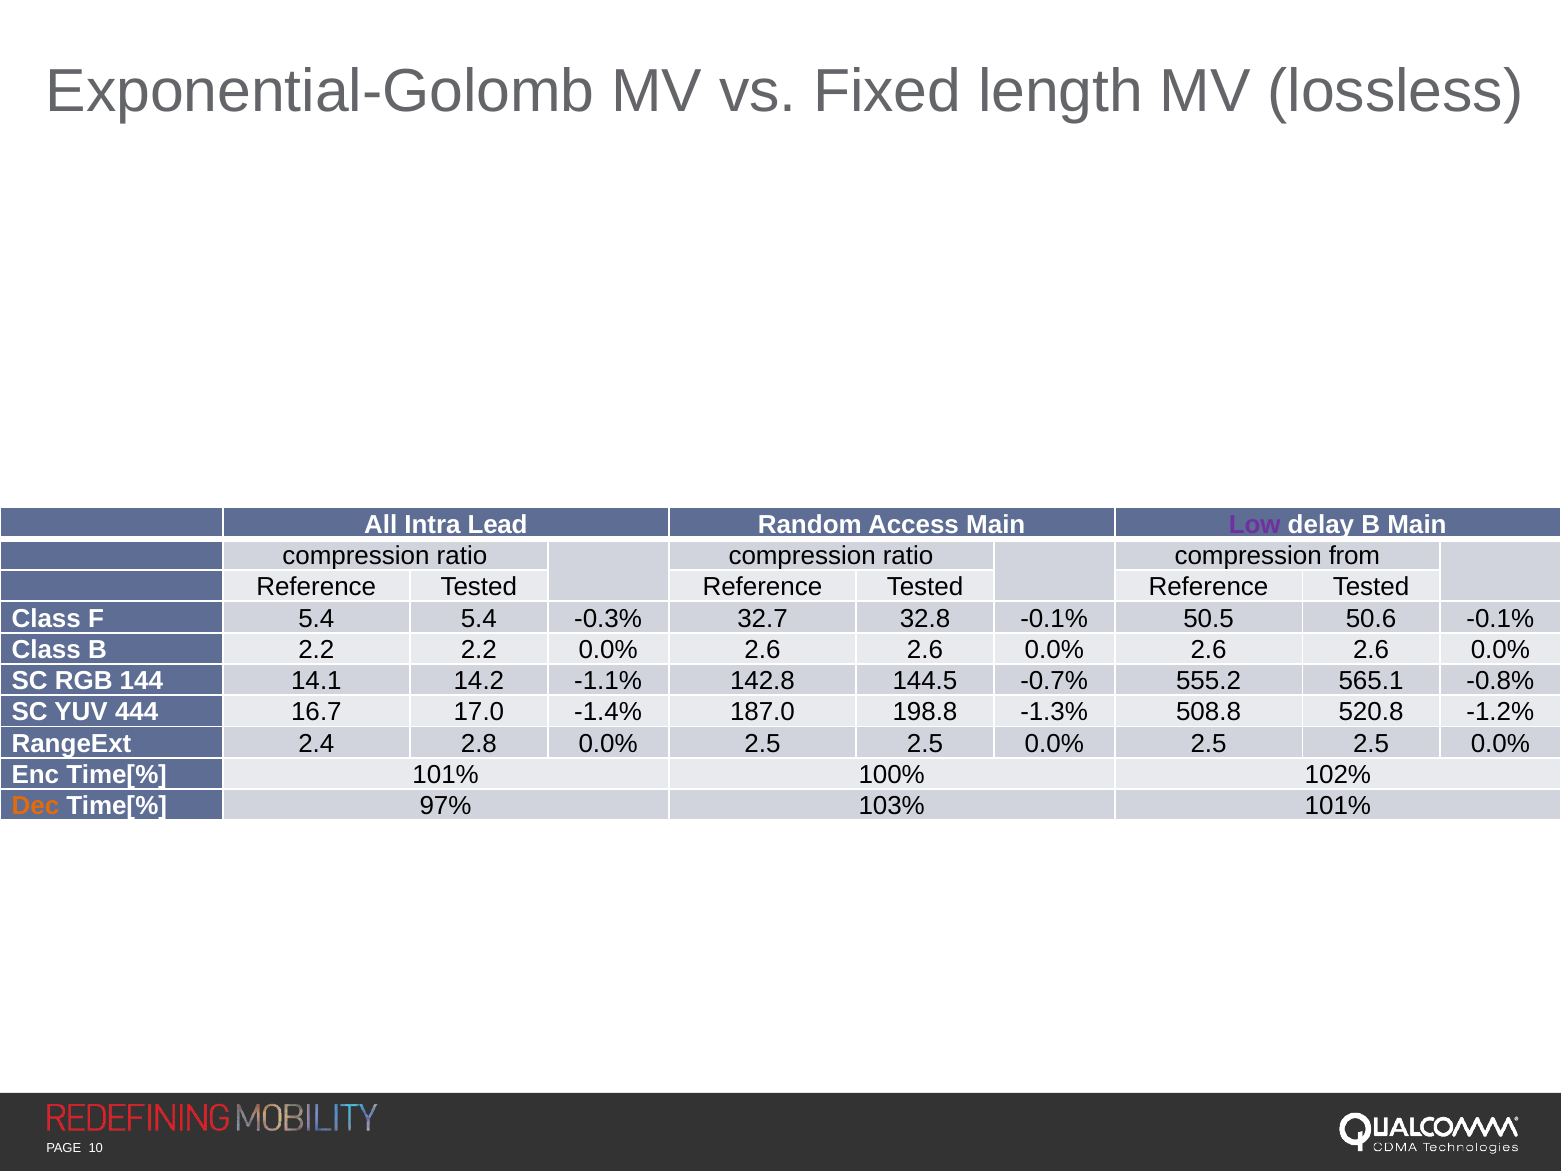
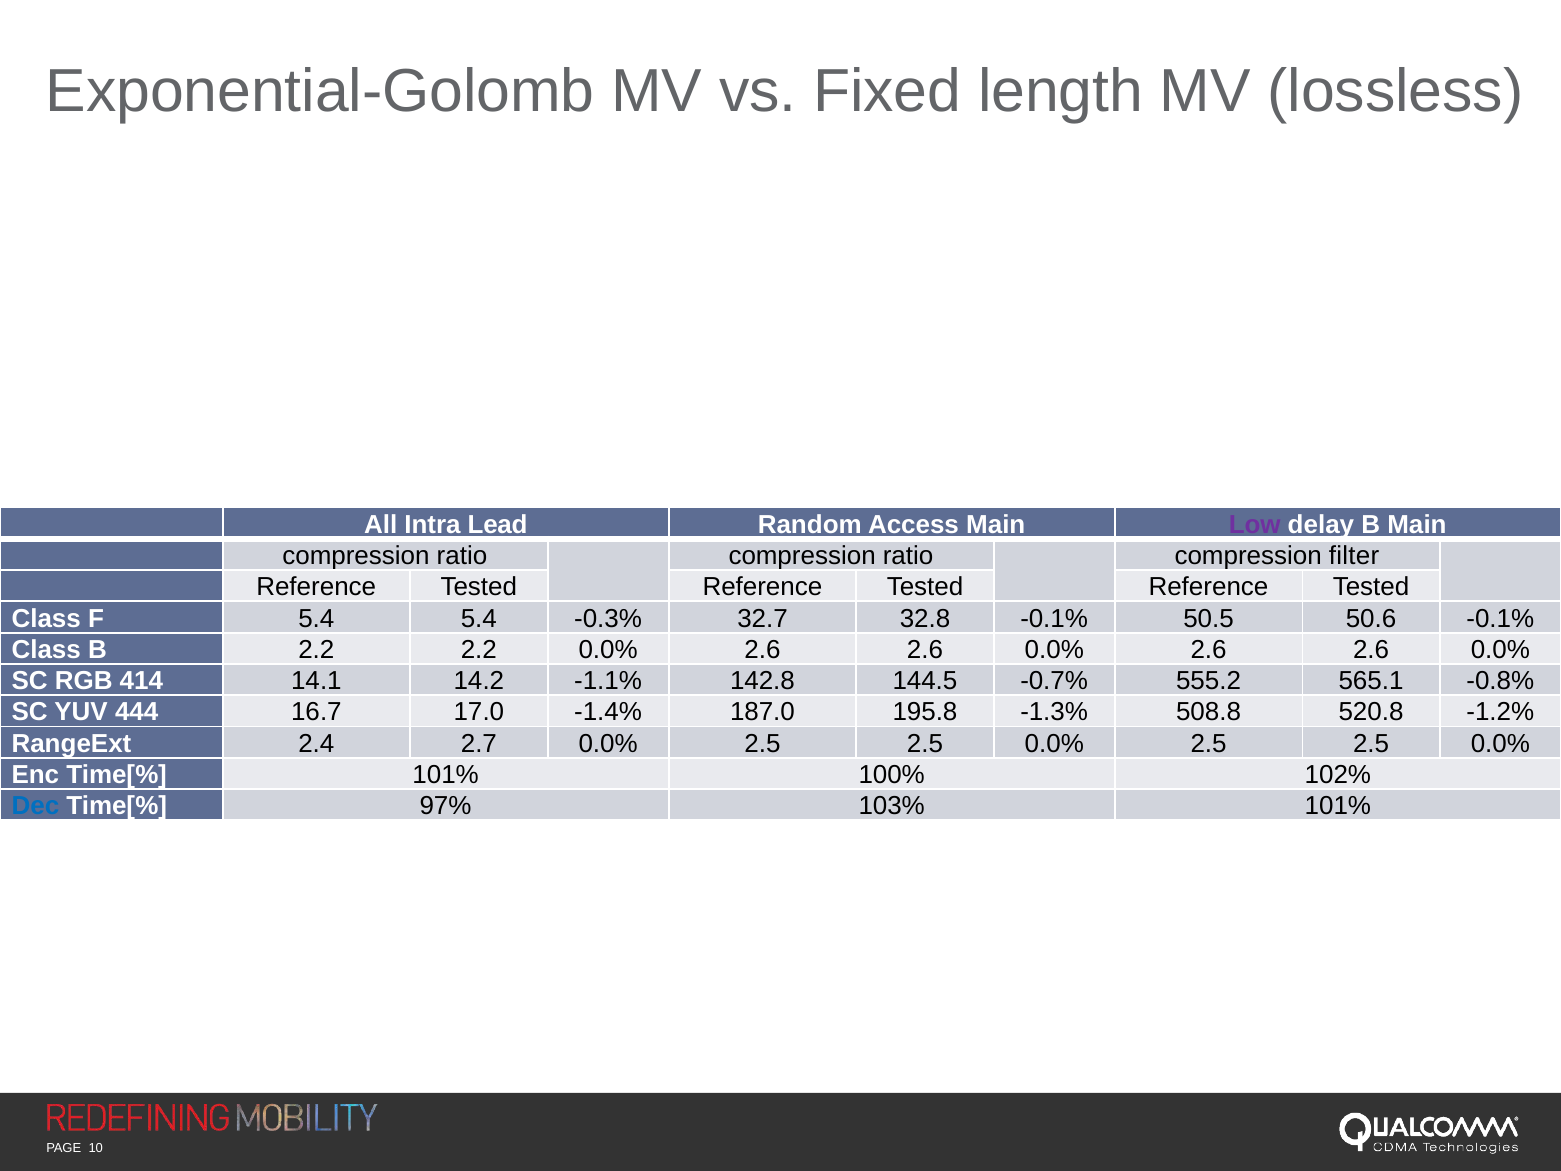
from: from -> filter (1354, 556)
144: 144 -> 414 (141, 681)
198.8: 198.8 -> 195.8 (925, 712)
2.8: 2.8 -> 2.7 (479, 744)
Dec colour: orange -> blue (35, 806)
